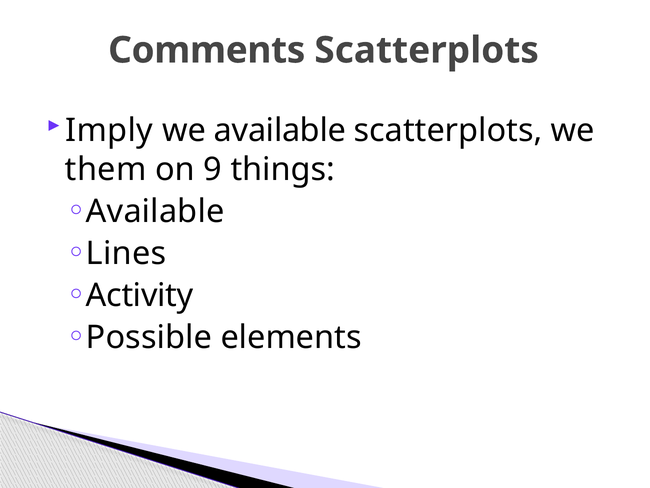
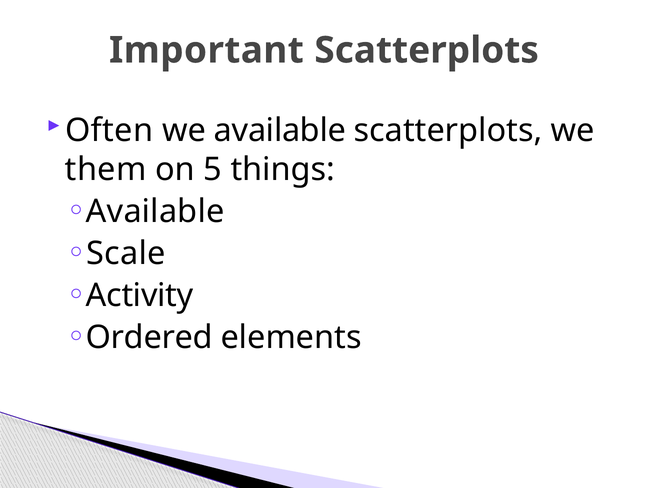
Comments: Comments -> Important (206, 50)
Imply: Imply -> Often (109, 130)
9: 9 -> 5 (213, 169)
Lines: Lines -> Scale (126, 253)
Possible: Possible -> Ordered (149, 337)
